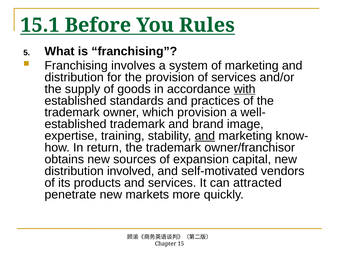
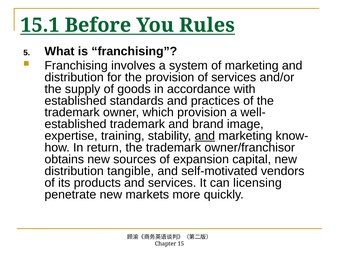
with underline: present -> none (245, 89)
involved: involved -> tangible (131, 171)
attracted: attracted -> licensing (257, 183)
